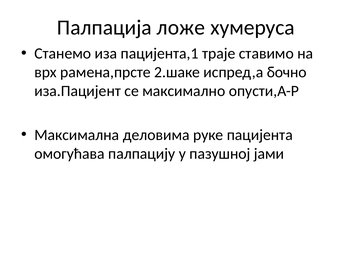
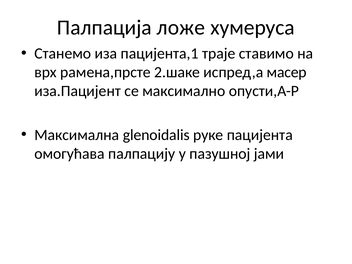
бочно: бочно -> масер (287, 72)
деловима: деловима -> glenoidalis (156, 135)
